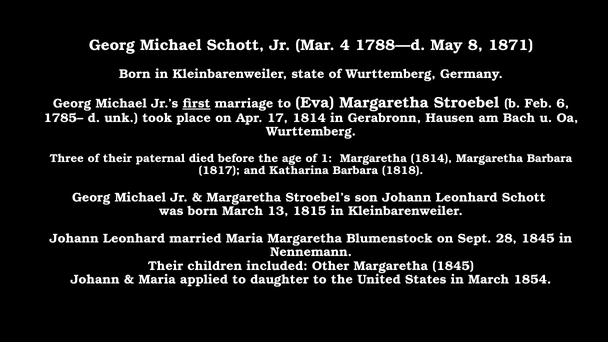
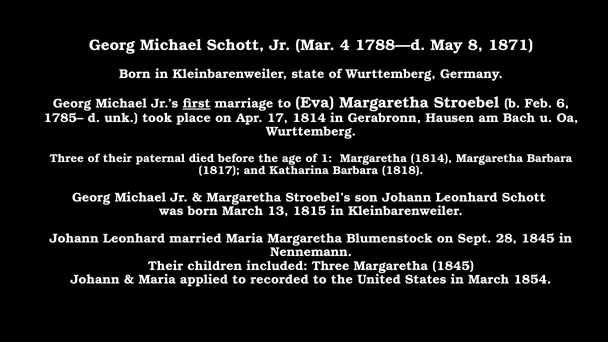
included Other: Other -> Three (331, 266)
daughter: daughter -> recorded (279, 280)
